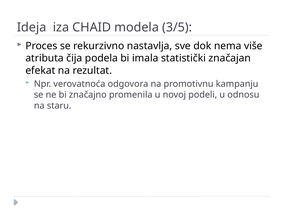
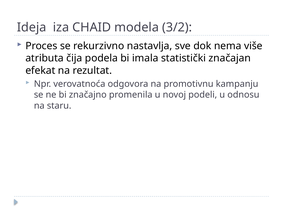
3/5: 3/5 -> 3/2 (177, 27)
